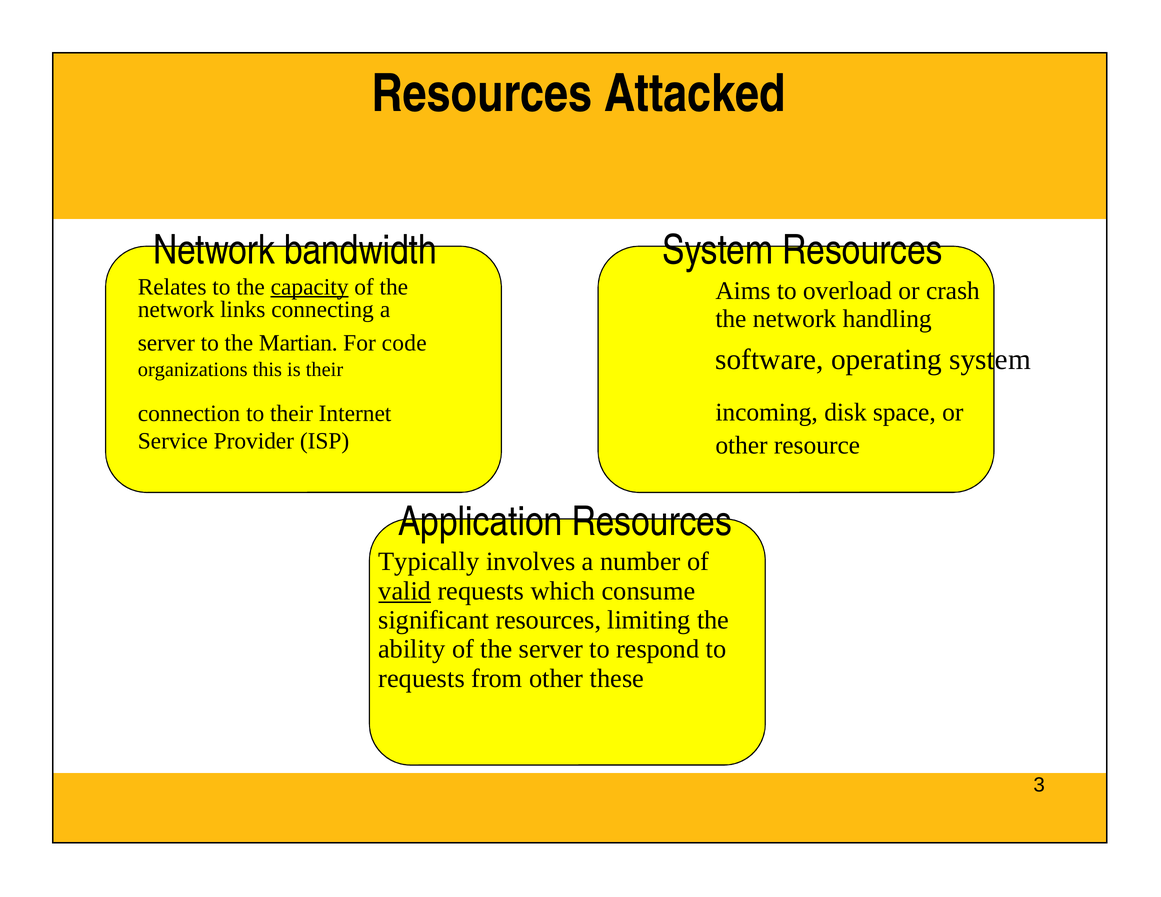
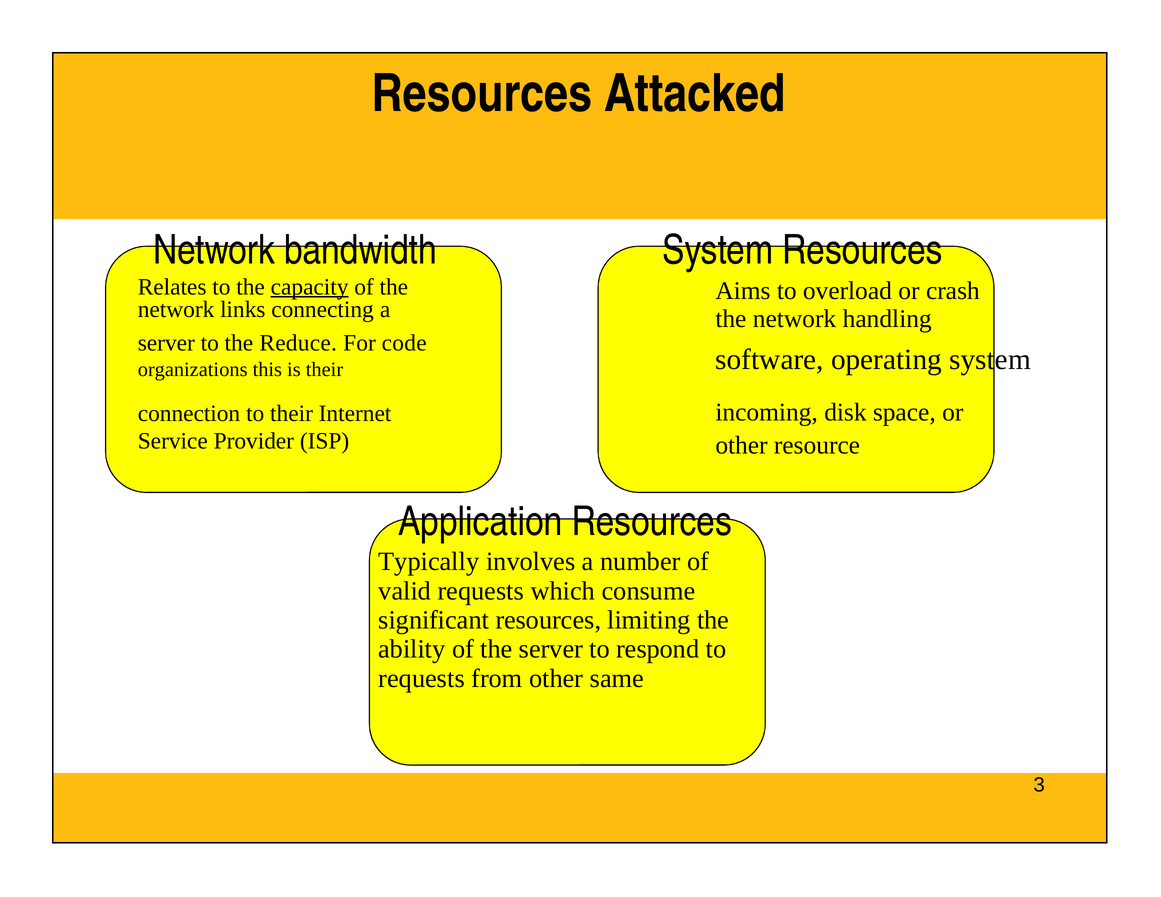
Martian: Martian -> Reduce (298, 343)
valid underline: present -> none (405, 591)
these: these -> same (617, 679)
